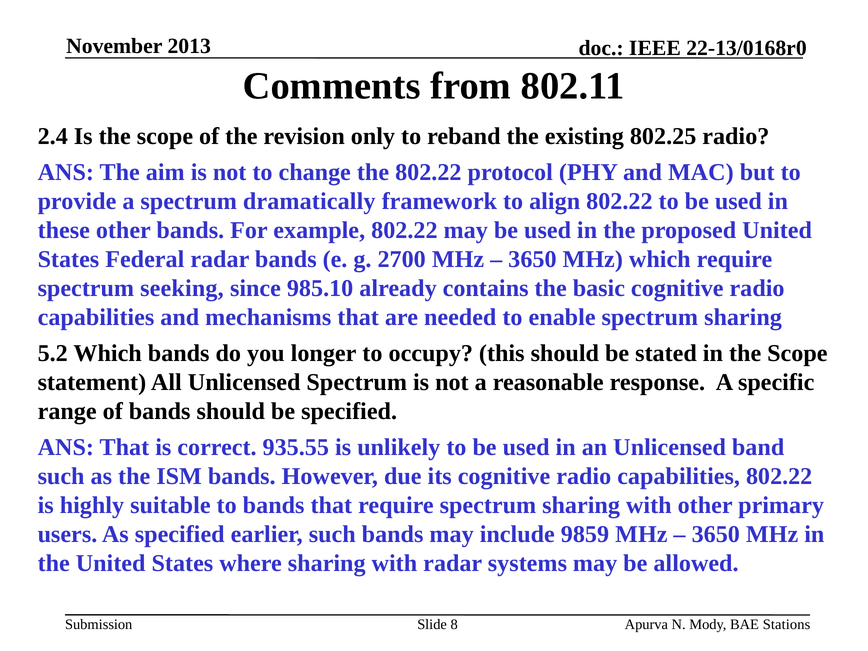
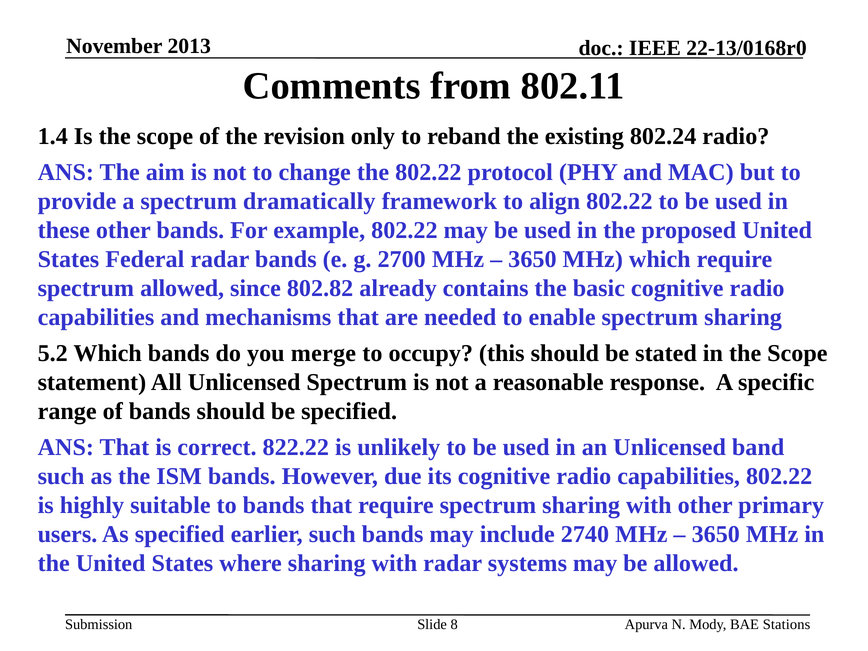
2.4: 2.4 -> 1.4 (53, 136)
802.25: 802.25 -> 802.24 (663, 136)
spectrum seeking: seeking -> allowed (182, 288)
985.10: 985.10 -> 802.82 (320, 288)
longer: longer -> merge (323, 353)
935.55: 935.55 -> 822.22 (296, 447)
9859: 9859 -> 2740 (585, 534)
